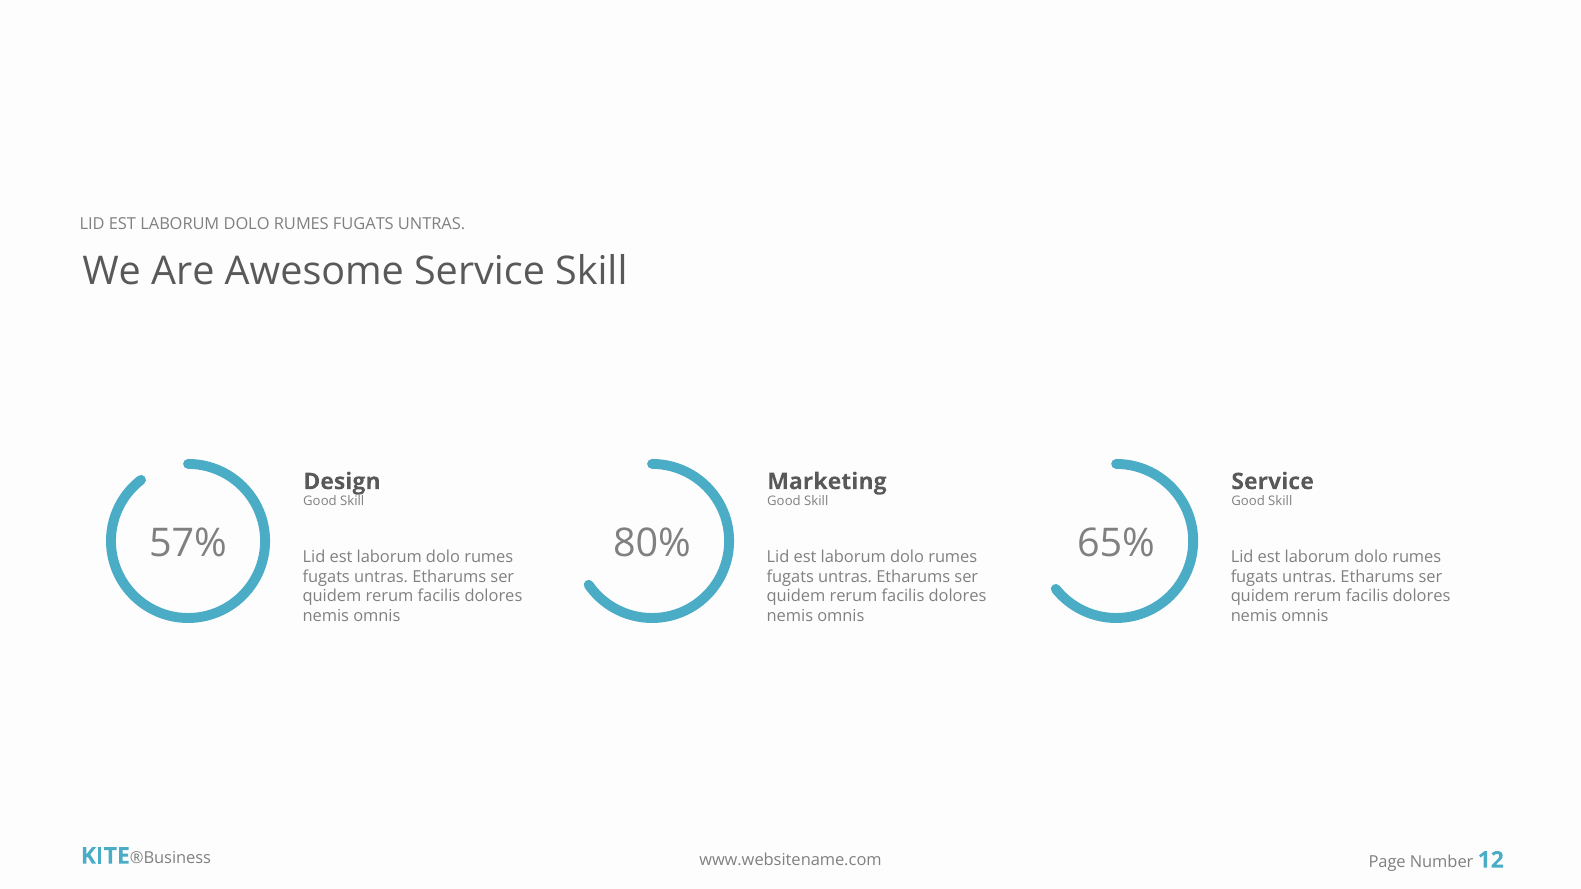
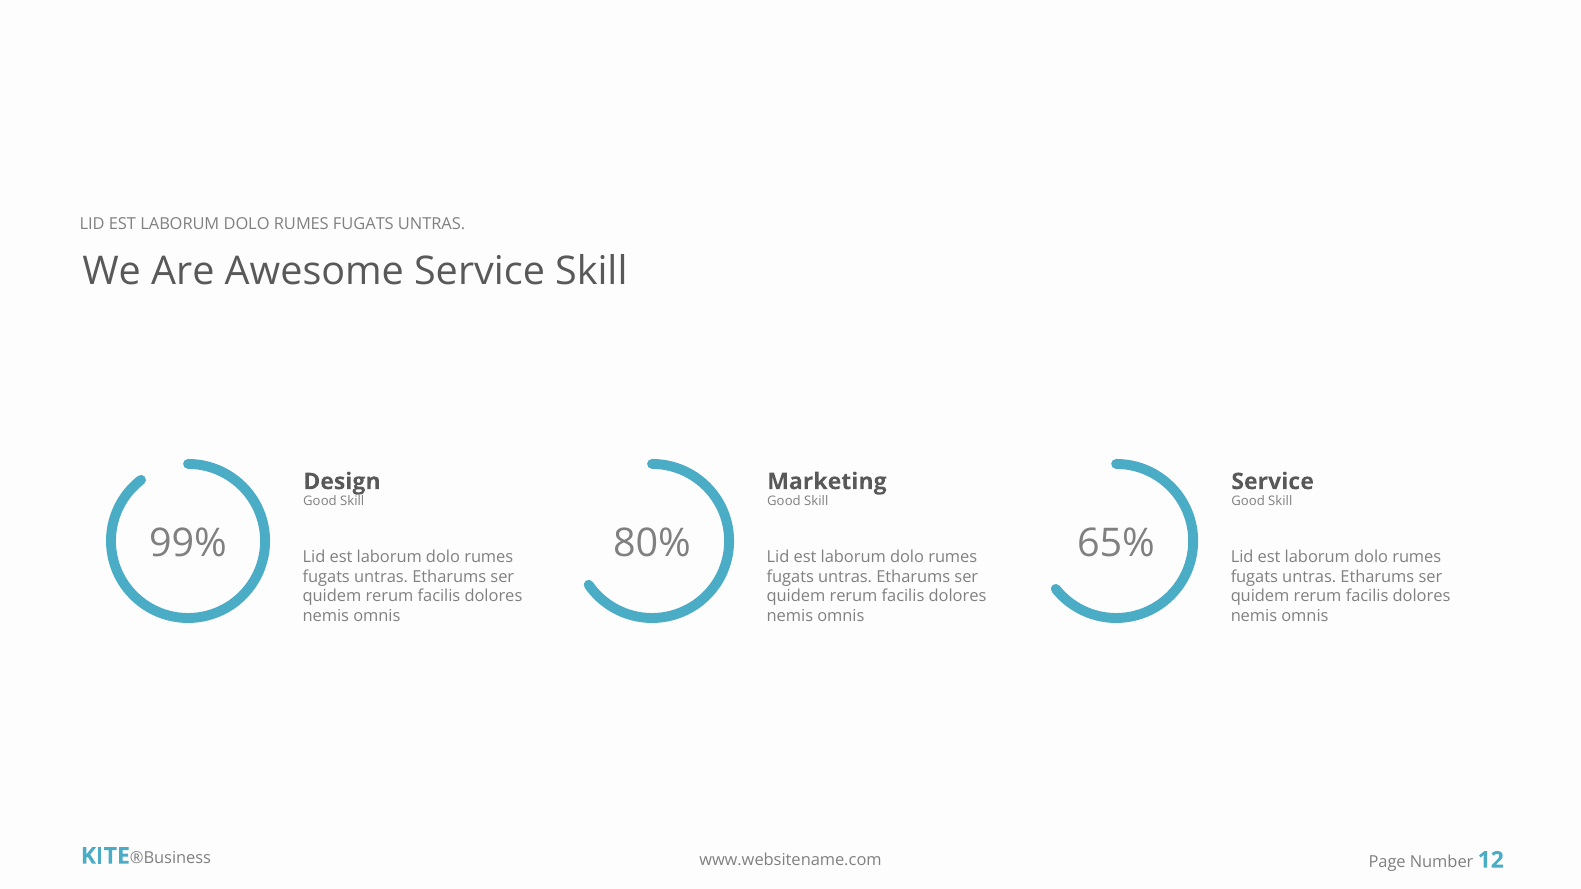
57%: 57% -> 99% (188, 544)
